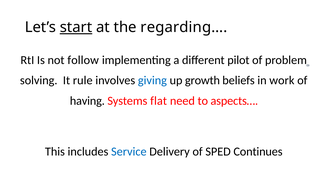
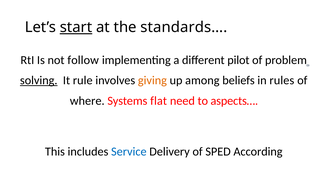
regarding…: regarding… -> standards… (184, 27)
solving underline: none -> present (39, 80)
giving colour: blue -> orange (152, 80)
growth: growth -> among (202, 80)
work: work -> rules (282, 80)
having: having -> where (87, 101)
Continues: Continues -> According (258, 152)
